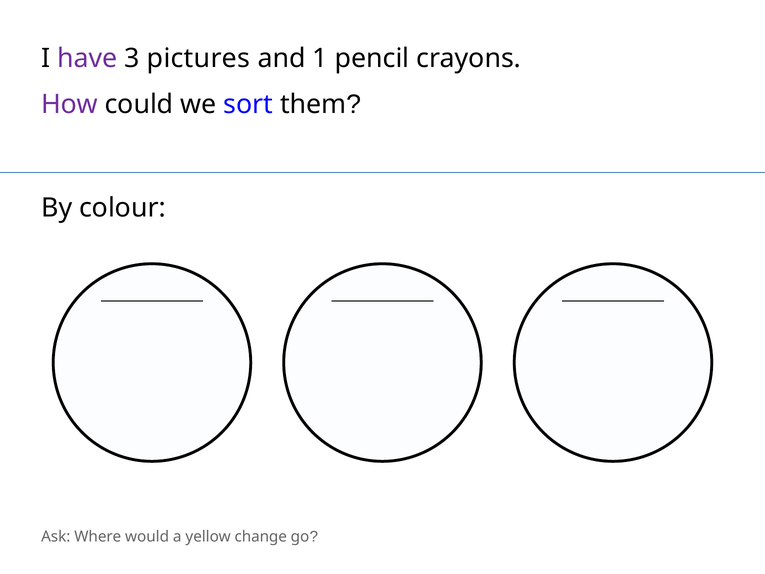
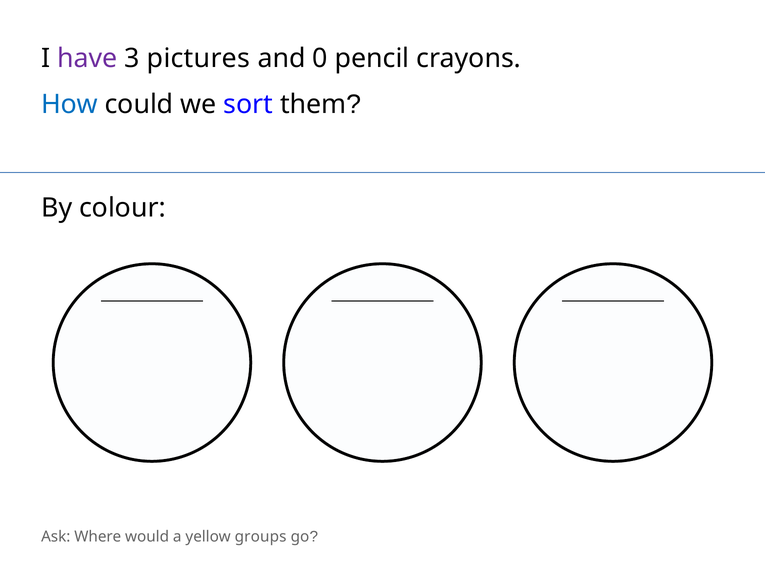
1: 1 -> 0 (320, 58)
How colour: purple -> blue (70, 105)
change: change -> groups (261, 537)
